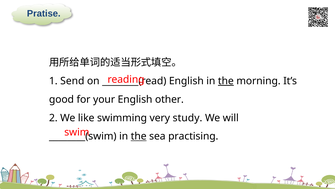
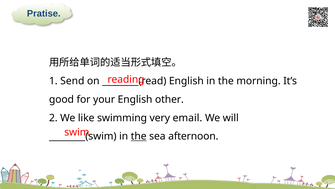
the underline: present -> none (226, 81)
study: study -> email (187, 118)
practising: practising -> afternoon (193, 136)
